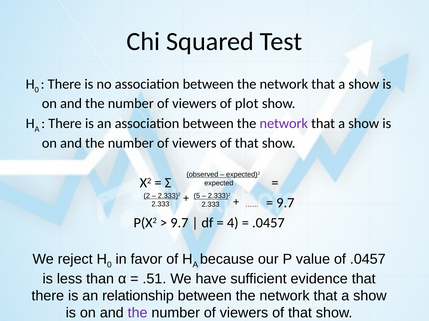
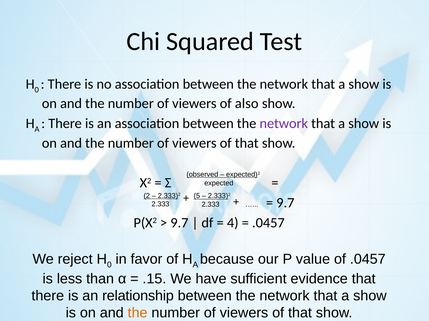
plot: plot -> also (247, 104)
.51: .51 -> .15 (154, 279)
the colour: purple -> orange (138, 314)
